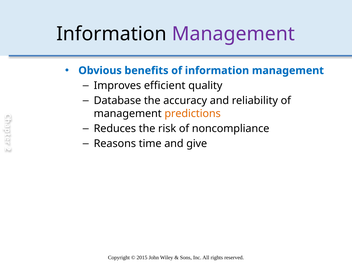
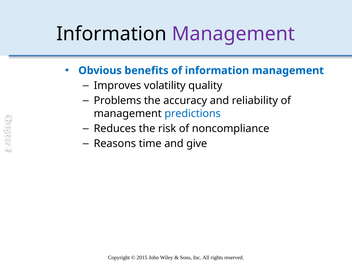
efficient: efficient -> volatility (165, 86)
Database: Database -> Problems (117, 101)
predictions colour: orange -> blue (193, 114)
